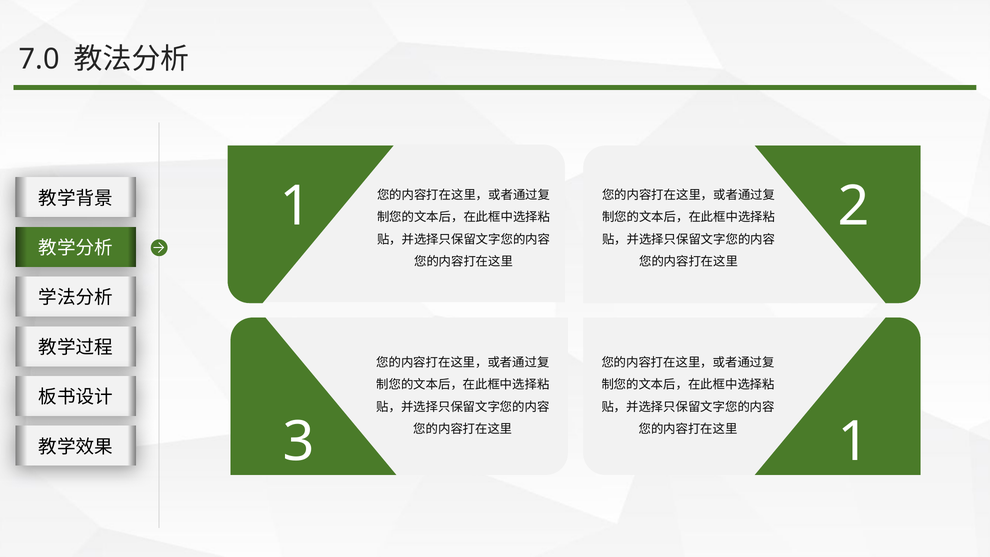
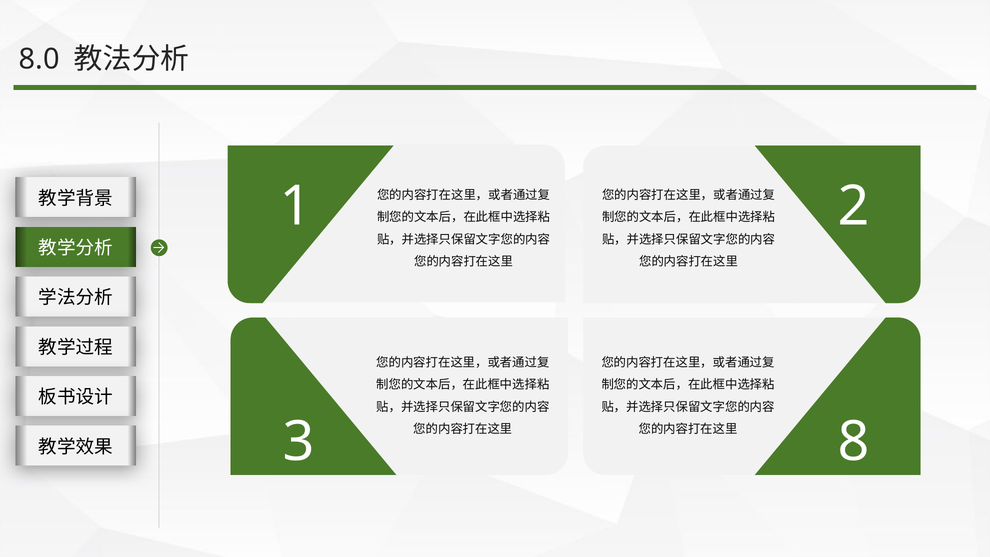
7.0: 7.0 -> 8.0 (39, 59)
3 1: 1 -> 8 (854, 442)
